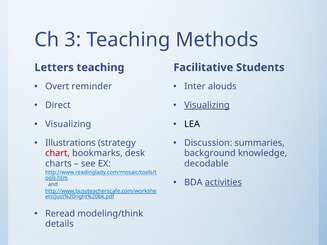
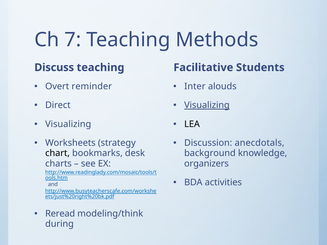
3: 3 -> 7 (73, 40)
Letters: Letters -> Discuss (54, 68)
summaries: summaries -> anecdotals (260, 143)
Illustrations: Illustrations -> Worksheets (70, 143)
chart colour: red -> black (58, 153)
decodable: decodable -> organizers (206, 164)
activities underline: present -> none (223, 183)
details: details -> during (59, 224)
